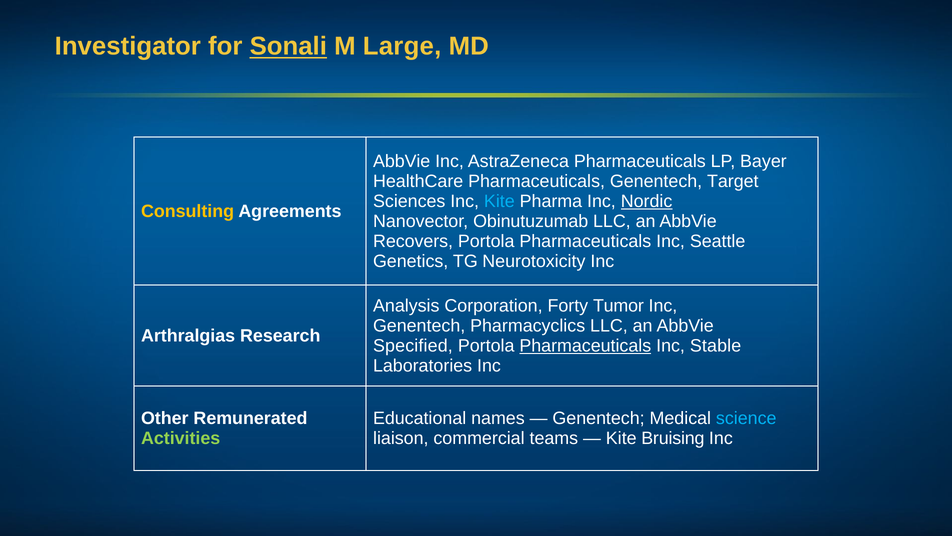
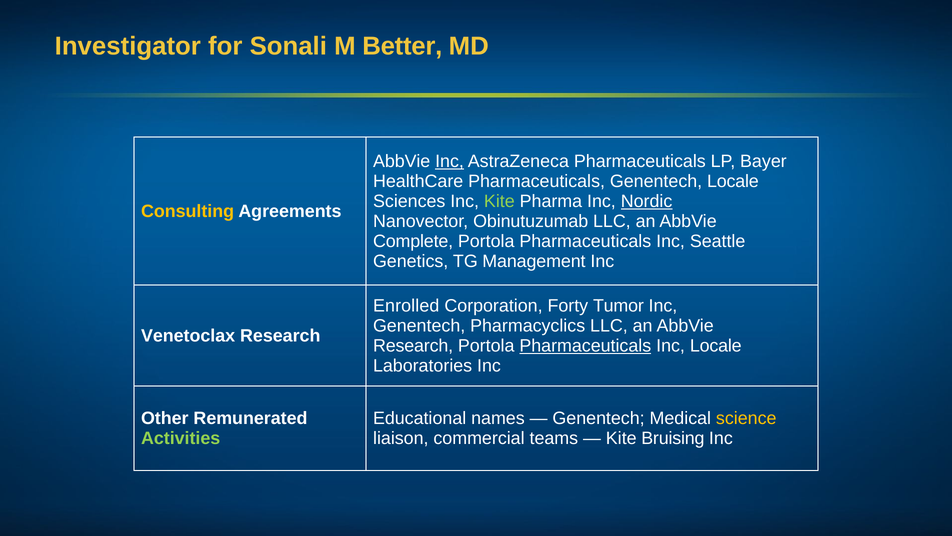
Sonali underline: present -> none (288, 46)
Large: Large -> Better (402, 46)
Inc underline: none -> present (450, 161)
Genentech Target: Target -> Locale (733, 181)
Kite colour: light blue -> light green (499, 201)
Recovers: Recovers -> Complete (413, 241)
Neurotoxicity: Neurotoxicity -> Management (534, 261)
Analysis: Analysis -> Enrolled (406, 305)
Arthralgias: Arthralgias -> Venetoclax (188, 335)
Specified: Specified -> Research (413, 345)
Inc Stable: Stable -> Locale (716, 345)
science colour: light blue -> yellow (746, 418)
